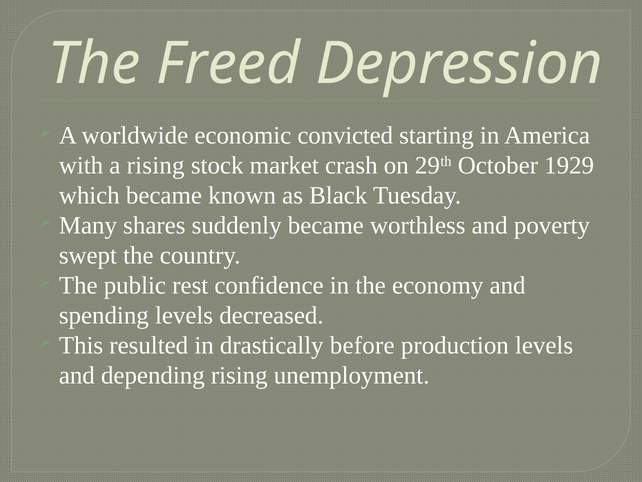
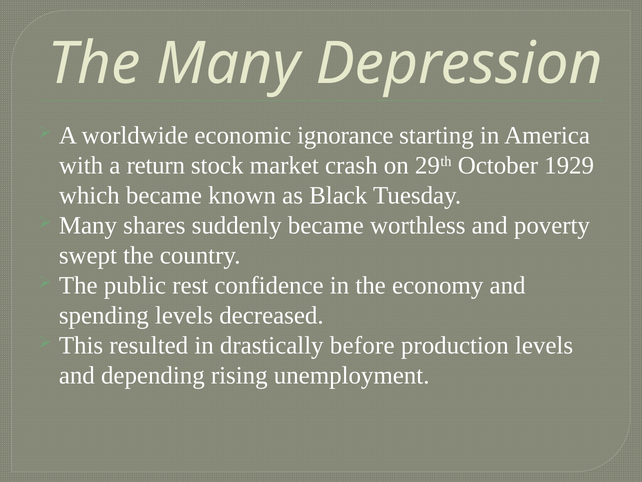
The Freed: Freed -> Many (228, 64)
convicted: convicted -> ignorance (345, 135)
a rising: rising -> return (156, 165)
